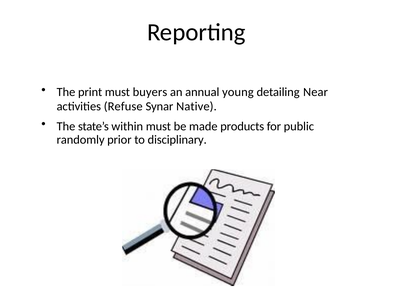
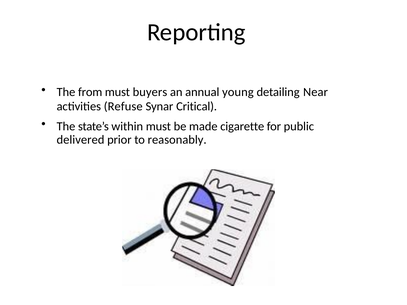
print: print -> from (90, 92)
Native: Native -> Critical (197, 106)
products: products -> cigarette (242, 126)
randomly: randomly -> delivered (81, 140)
disciplinary: disciplinary -> reasonably (177, 140)
